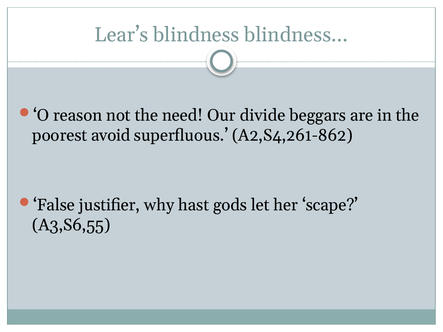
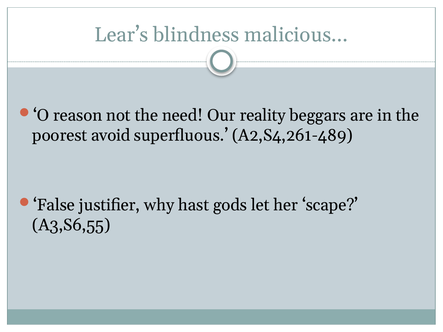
blindness blindness: blindness -> malicious (296, 35)
divide: divide -> reality (263, 116)
A2,S4,261-862: A2,S4,261-862 -> A2,S4,261-489 (292, 135)
